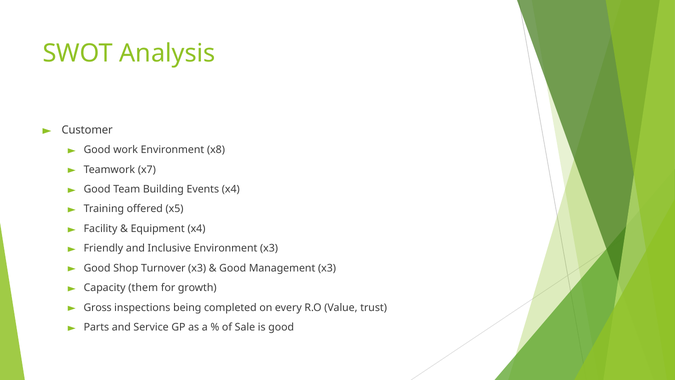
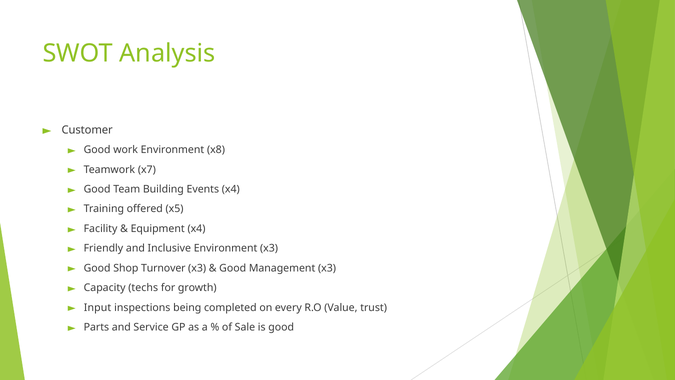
them: them -> techs (143, 288)
Gross: Gross -> Input (98, 307)
